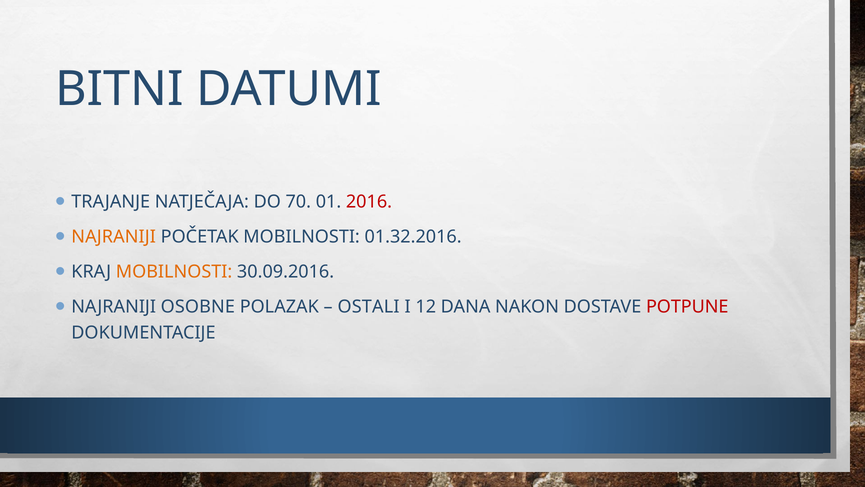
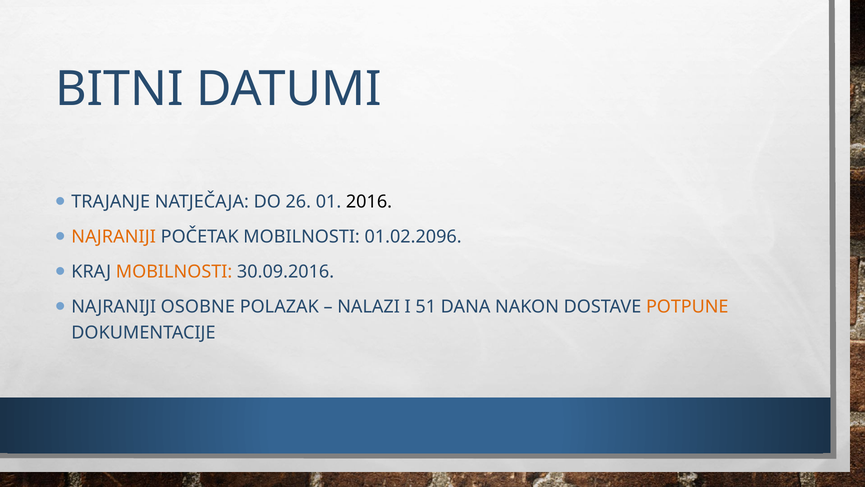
70: 70 -> 26 (298, 202)
2016 colour: red -> black (369, 202)
01.32.2016: 01.32.2016 -> 01.02.2096 (413, 237)
OSTALI: OSTALI -> NALAZI (369, 307)
12: 12 -> 51 (426, 307)
POTPUNE colour: red -> orange (687, 307)
